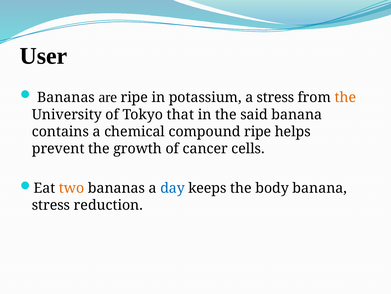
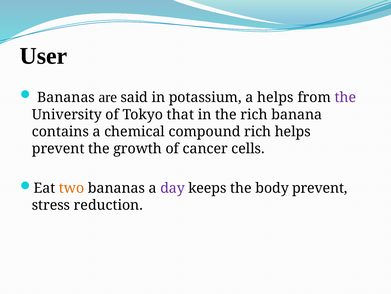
are ripe: ripe -> said (134, 97)
a stress: stress -> helps (275, 97)
the colour: orange -> purple (345, 97)
the said: said -> rich (254, 114)
compound ripe: ripe -> rich (258, 131)
day colour: blue -> purple (173, 188)
body banana: banana -> prevent (320, 188)
